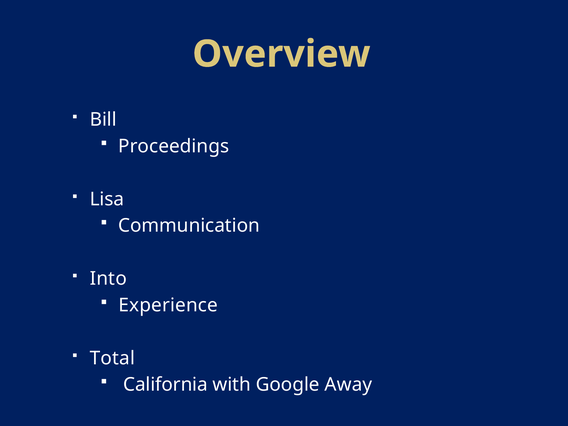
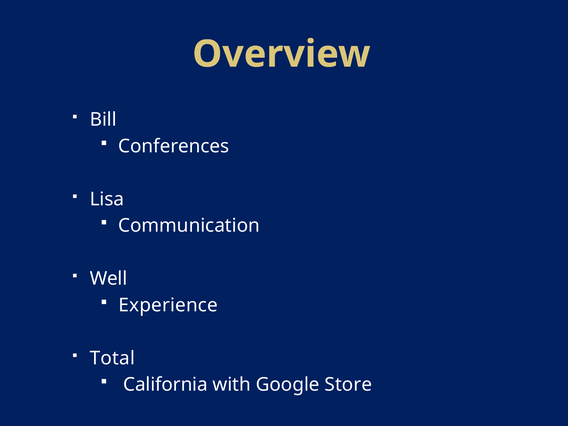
Proceedings: Proceedings -> Conferences (174, 146)
Into: Into -> Well (108, 279)
Away: Away -> Store (348, 385)
